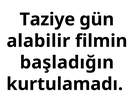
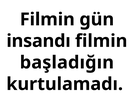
Taziye: Taziye -> Filmin (47, 19)
alabilir: alabilir -> insandı (39, 41)
